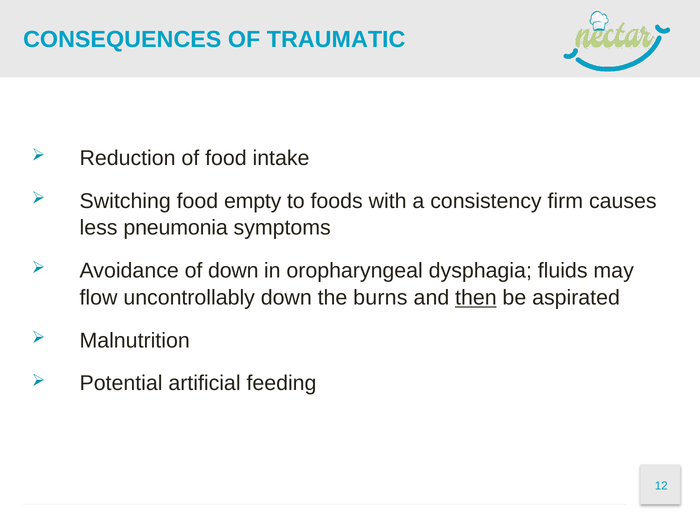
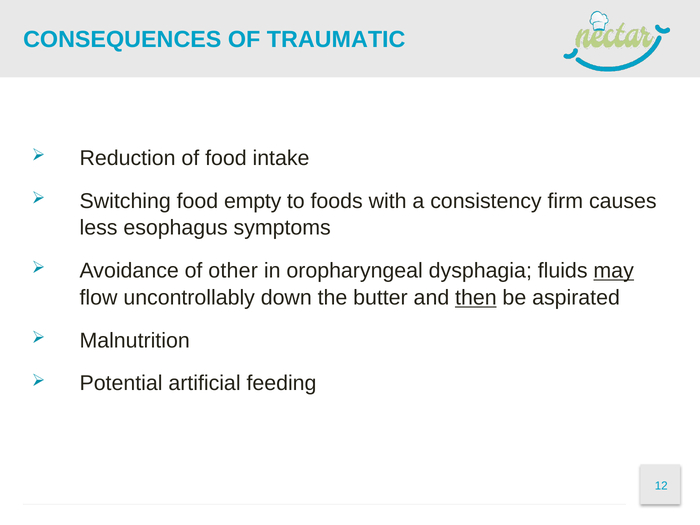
pneumonia: pneumonia -> esophagus (176, 228)
of down: down -> other (233, 271)
may underline: none -> present (614, 271)
burns: burns -> butter (380, 298)
